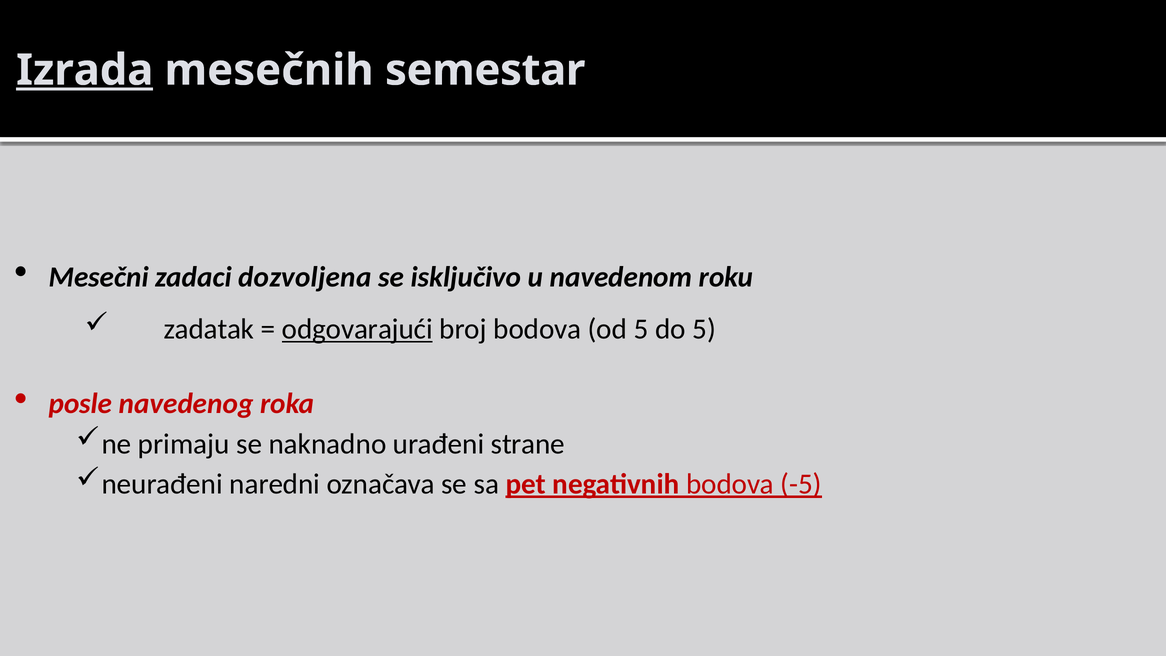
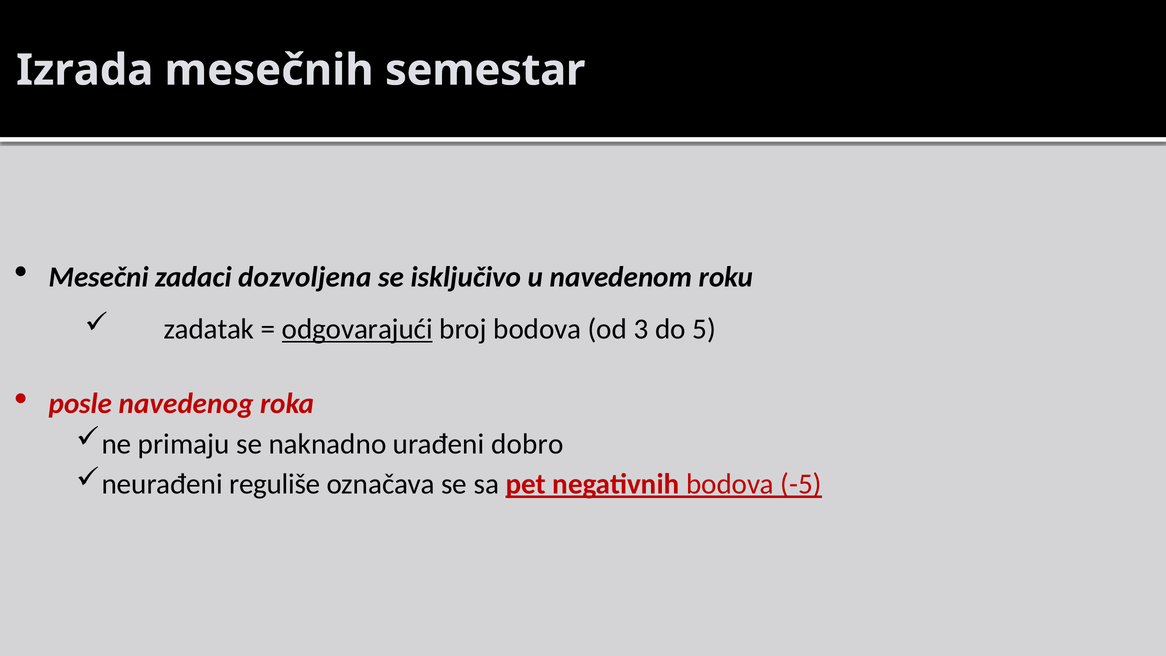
Izrada underline: present -> none (85, 70)
od 5: 5 -> 3 (641, 329)
strane: strane -> dobro (527, 444)
naredni: naredni -> reguliše (275, 484)
